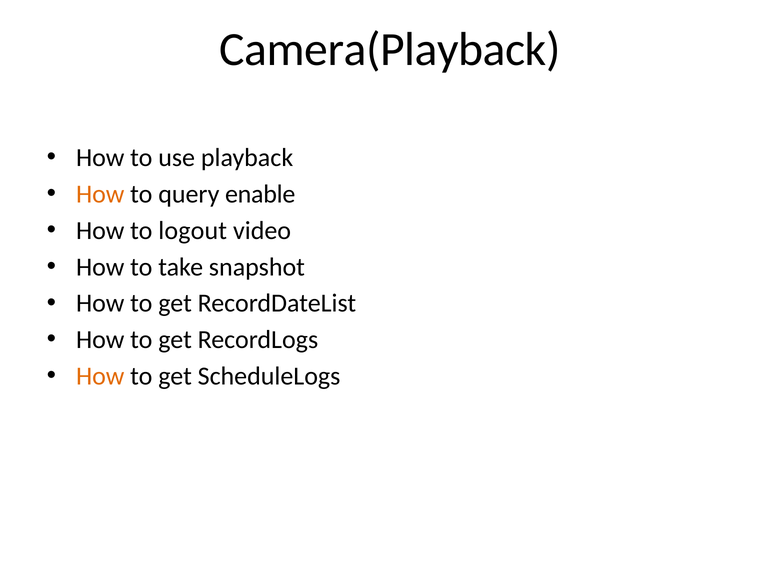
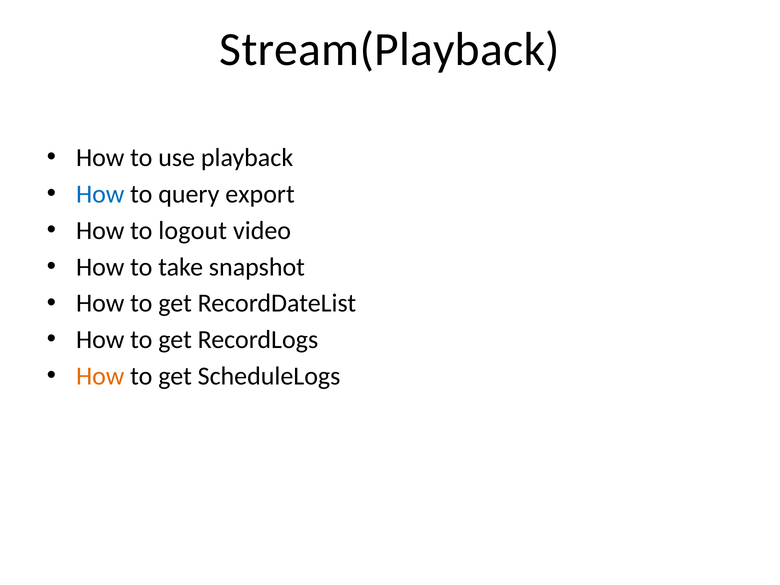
Camera(Playback: Camera(Playback -> Stream(Playback (390, 50)
How colour: orange -> blue (100, 194)
enable: enable -> export (260, 194)
